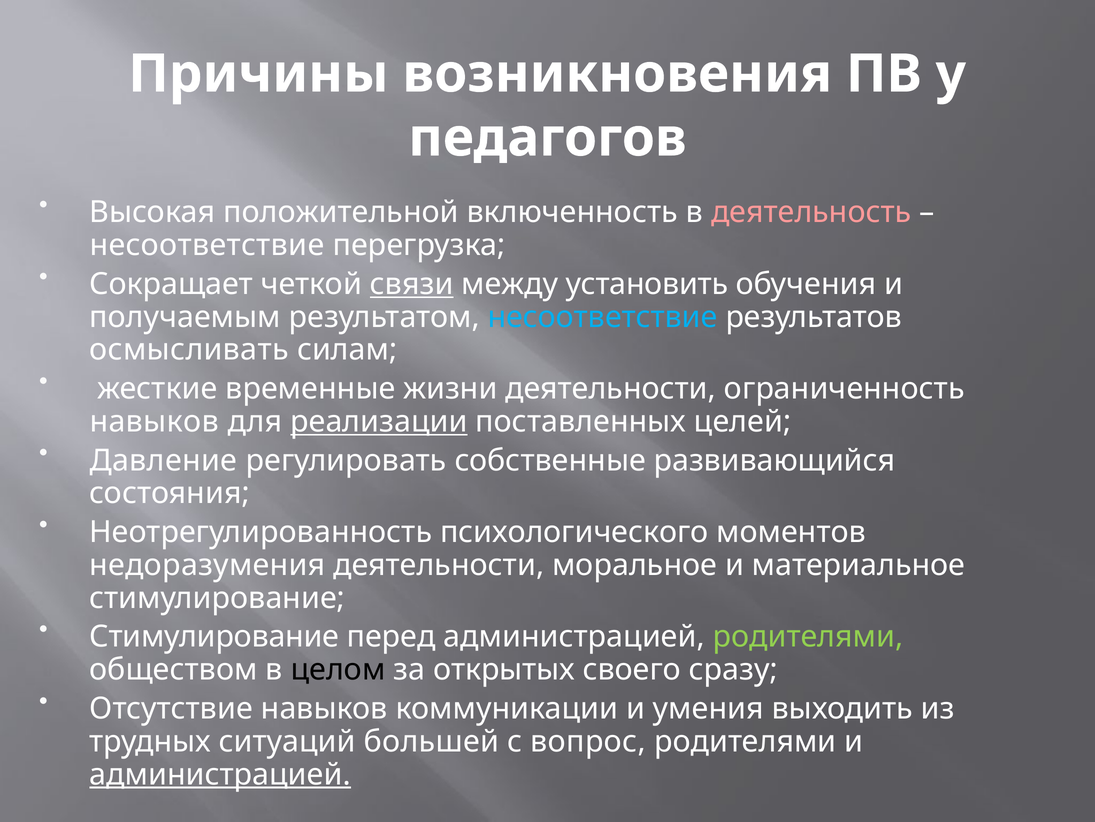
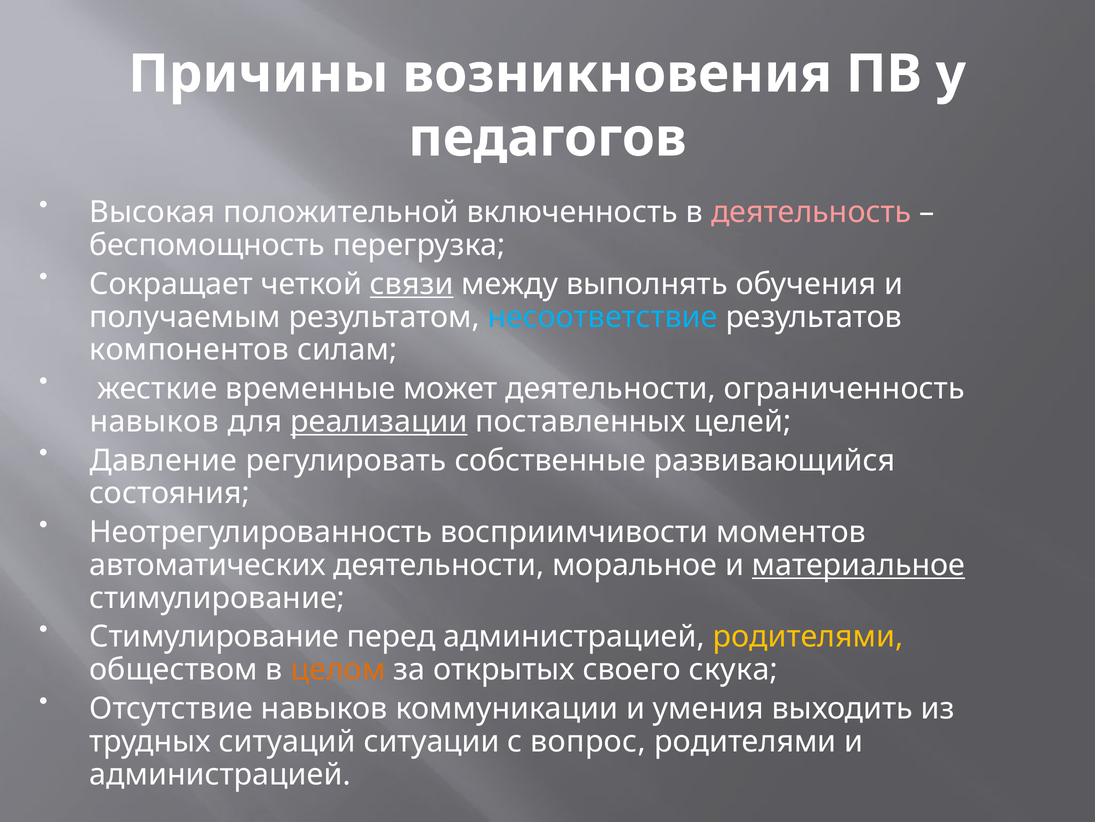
несоответствие: несоответствие -> беспомощность (207, 245)
установить: установить -> выполнять (647, 284)
осмысливать: осмысливать -> компонентов (189, 350)
жизни: жизни -> может (451, 388)
психологического: психологического -> восприимчивости (574, 532)
недоразумения: недоразумения -> автоматических (208, 565)
материальное underline: none -> present (858, 565)
родителями colour: light green -> yellow (808, 636)
целом colour: black -> orange (338, 669)
сразу: сразу -> скука (733, 669)
большей: большей -> ситуации (432, 741)
администрацией underline: present -> none (220, 774)
